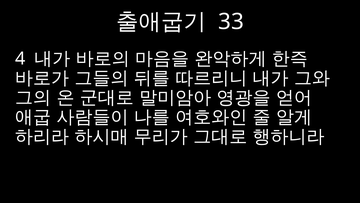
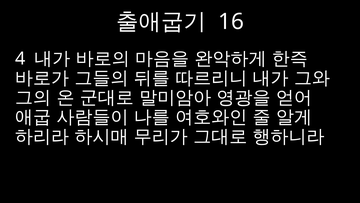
33: 33 -> 16 (231, 22)
